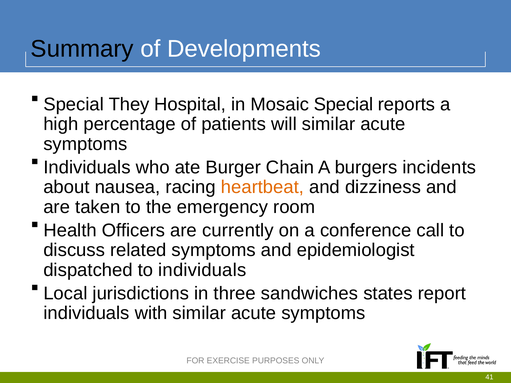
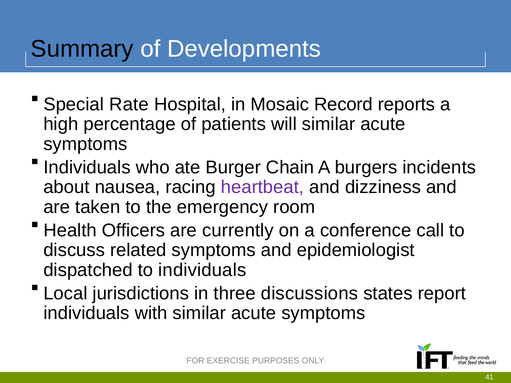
They: They -> Rate (129, 104)
Mosaic Special: Special -> Record (343, 104)
heartbeat colour: orange -> purple (262, 187)
sandwiches: sandwiches -> discussions (309, 293)
